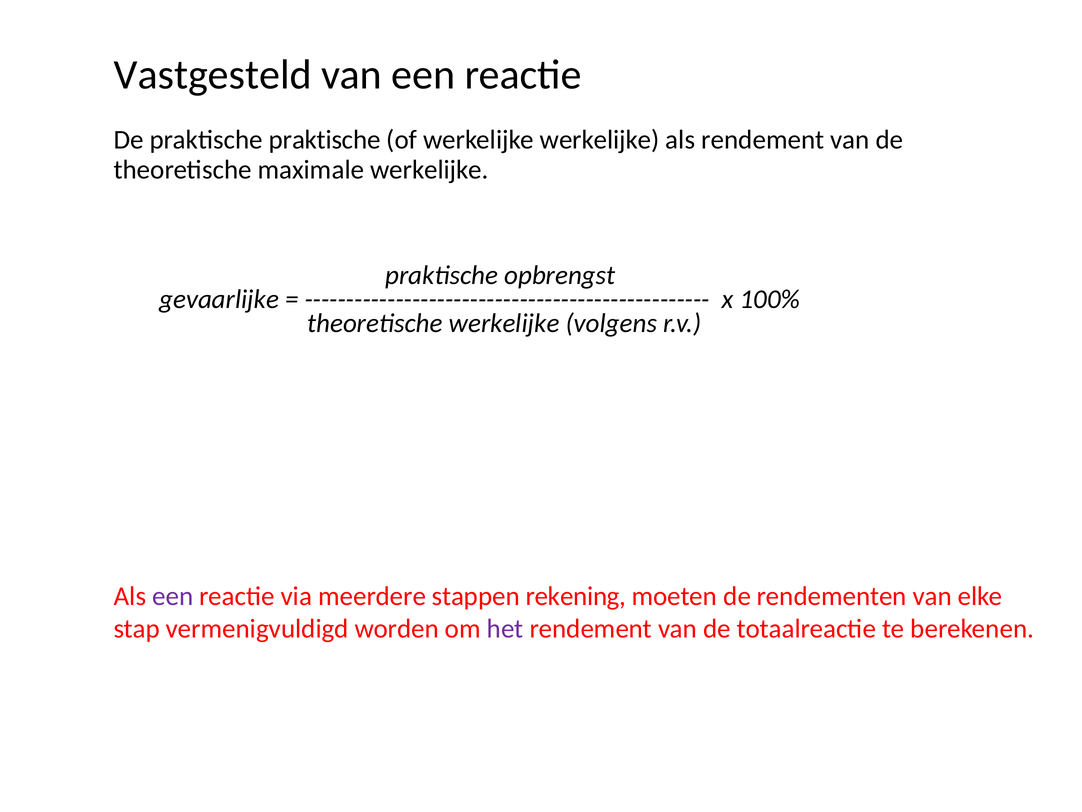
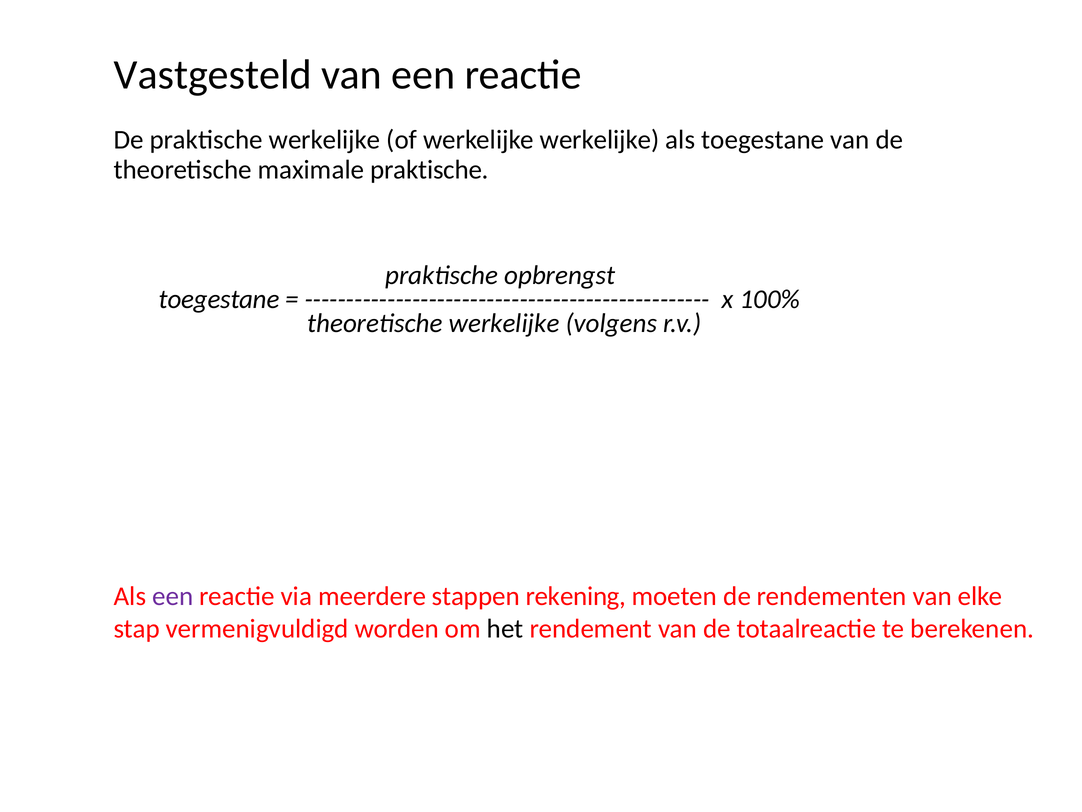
praktische praktische: praktische -> werkelijke (325, 140)
als rendement: rendement -> toegestane (763, 140)
maximale werkelijke: werkelijke -> praktische (429, 170)
gevaarlijke: gevaarlijke -> toegestane (219, 299)
het colour: purple -> black (505, 628)
